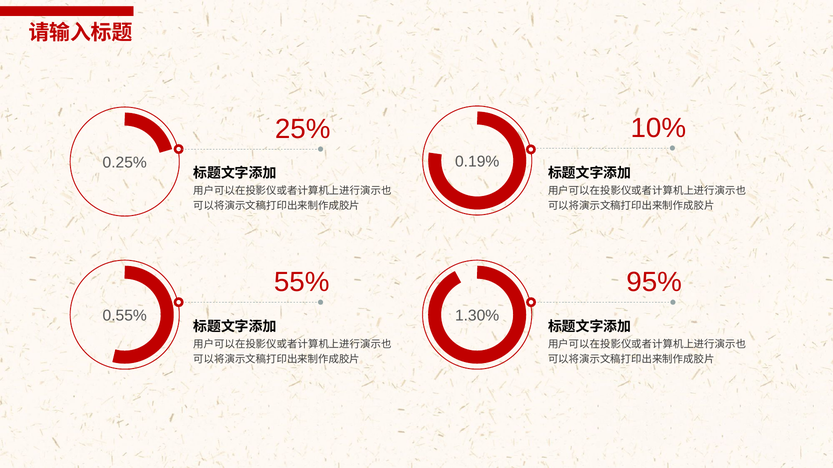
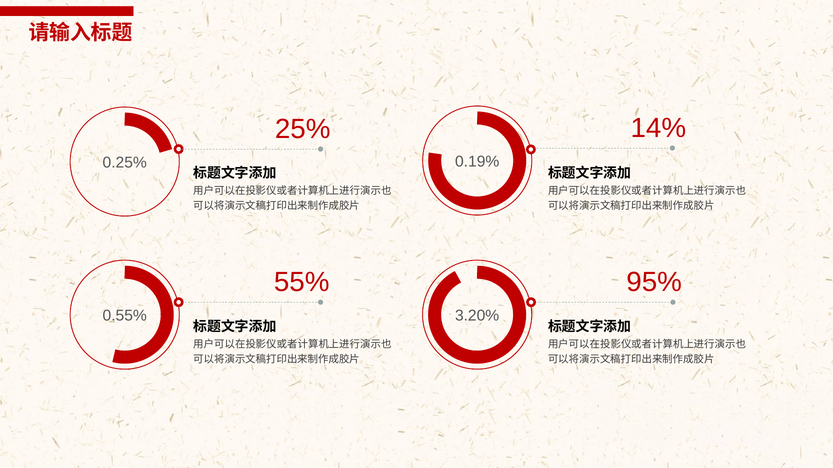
10%: 10% -> 14% (658, 128)
1.30%: 1.30% -> 3.20% (477, 316)
